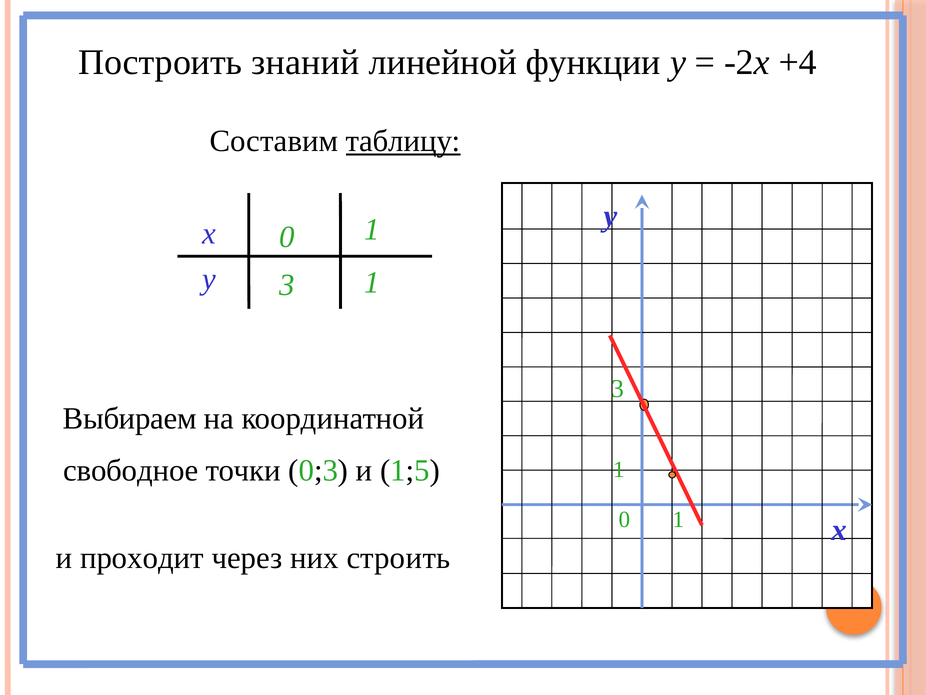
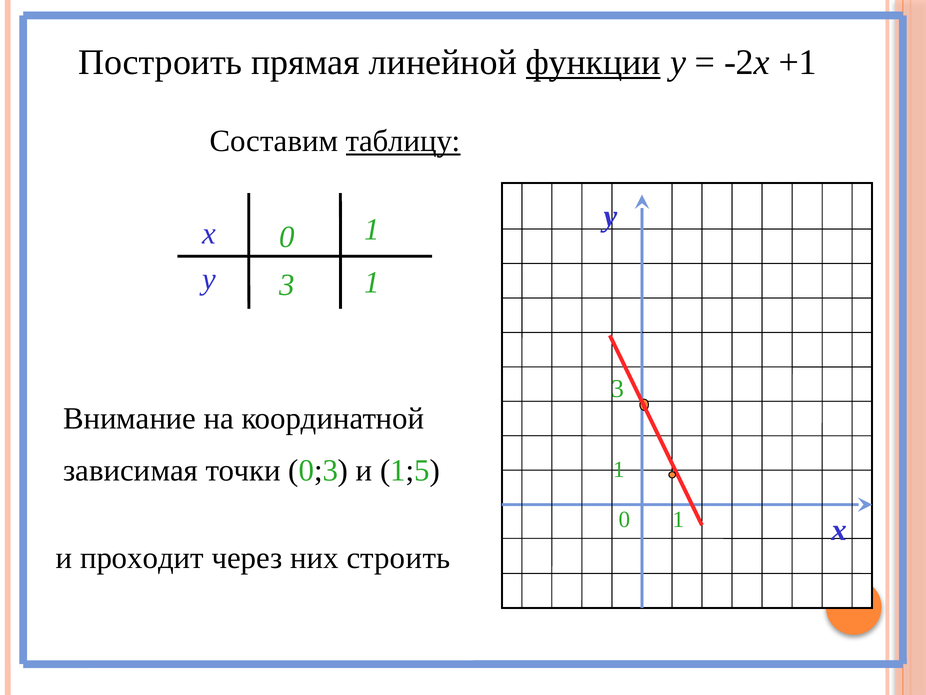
знаний: знаний -> прямая (306, 62)
функции underline: none -> present (593, 62)
+4: +4 -> +1 (798, 62)
Выбираем: Выбираем -> Внимание (130, 418)
свободное: свободное -> зависимая (131, 470)
